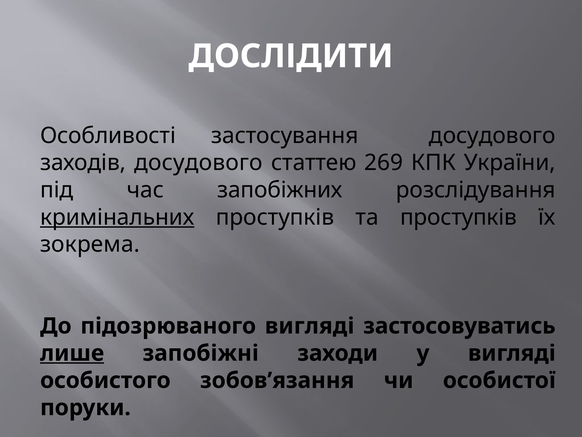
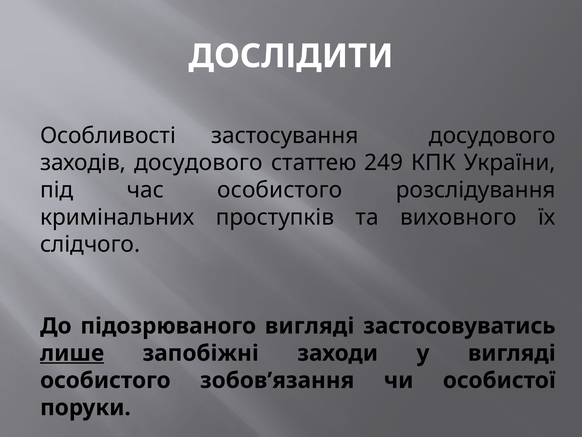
269: 269 -> 249 (384, 163)
час запобіжних: запобіжних -> особистого (280, 190)
кримінальних underline: present -> none (117, 217)
та проступків: проступків -> виховного (458, 217)
зокрема: зокрема -> слідчого (90, 244)
